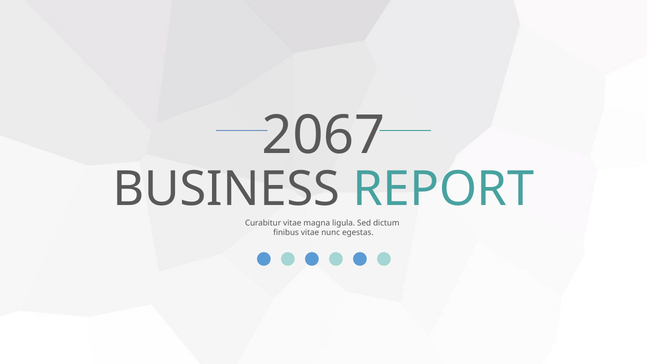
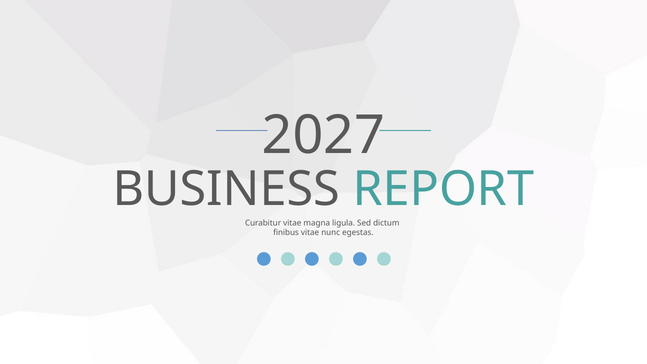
2067: 2067 -> 2027 (323, 136)
